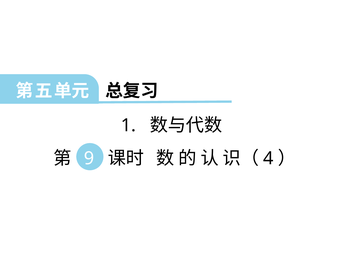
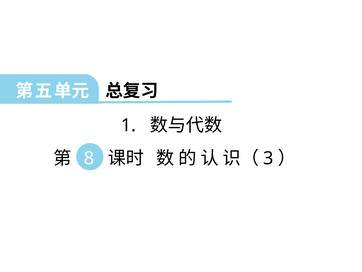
9: 9 -> 8 (89, 158)
4: 4 -> 3 (268, 158)
